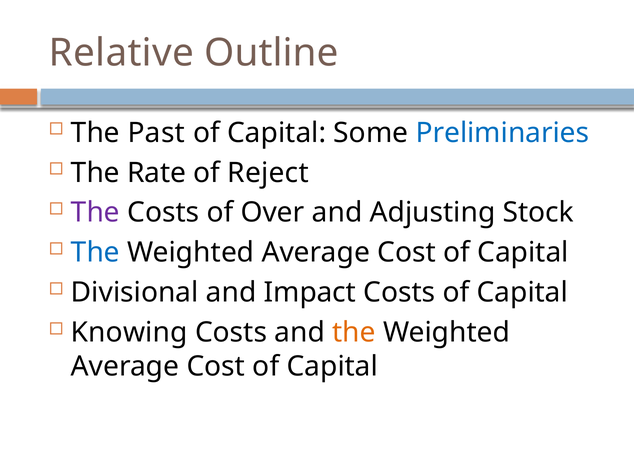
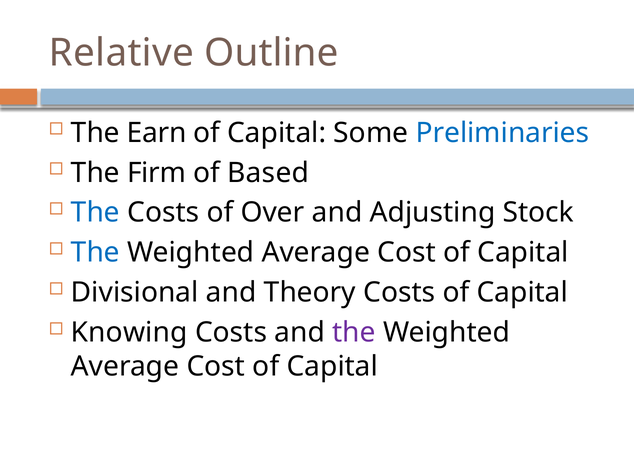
Past: Past -> Earn (157, 133)
Rate: Rate -> Firm (157, 173)
Reject: Reject -> Based (268, 173)
The colour: purple -> blue (95, 213)
Impact: Impact -> Theory (310, 293)
the colour: orange -> purple (354, 333)
